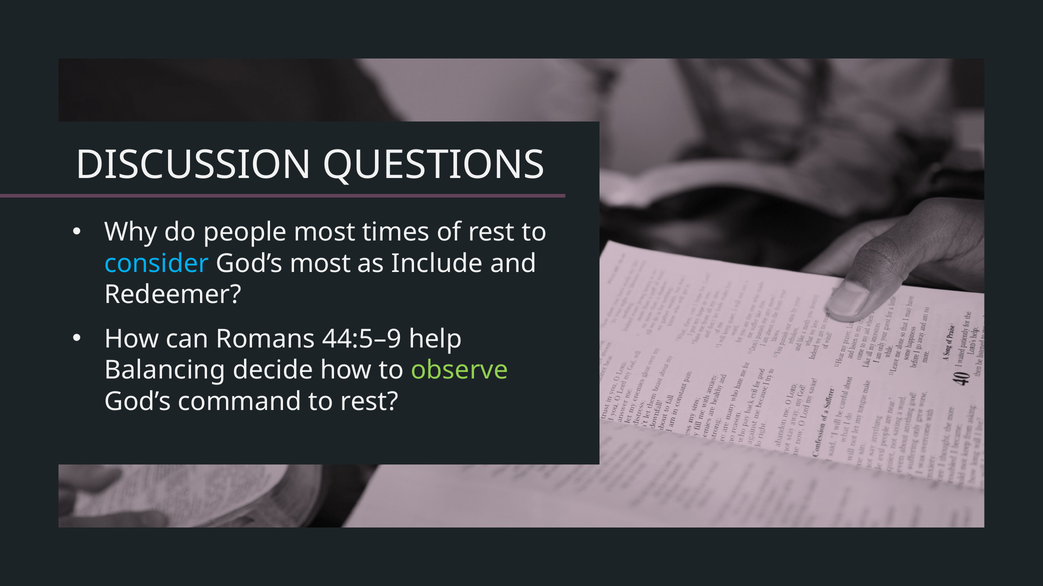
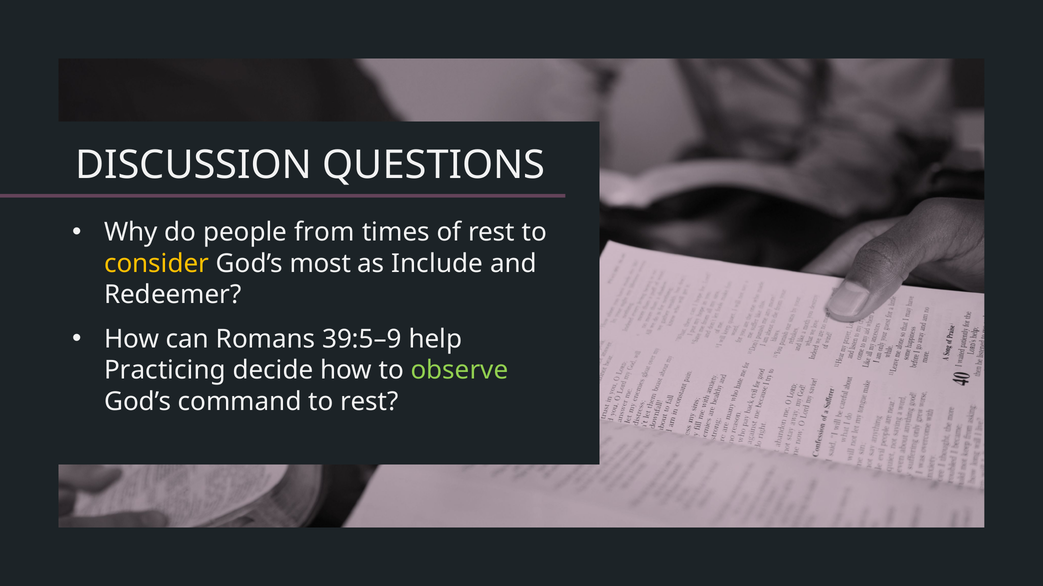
people most: most -> from (324, 233)
consider colour: light blue -> yellow (157, 264)
44:5–9: 44:5–9 -> 39:5–9 (362, 340)
Balancing: Balancing -> Practicing (165, 371)
